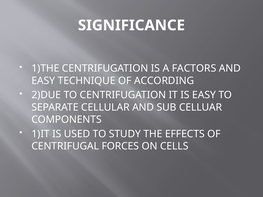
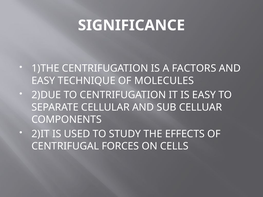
ACCORDING: ACCORDING -> MOLECULES (164, 81)
1)IT: 1)IT -> 2)IT (41, 134)
